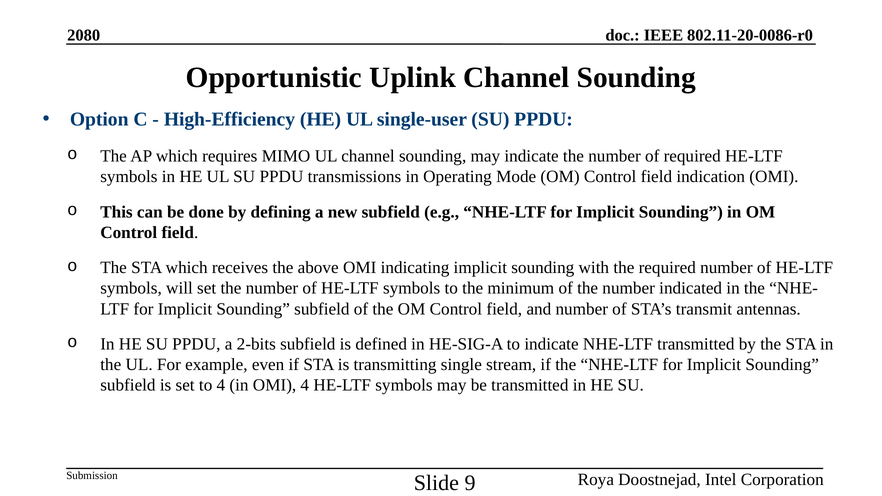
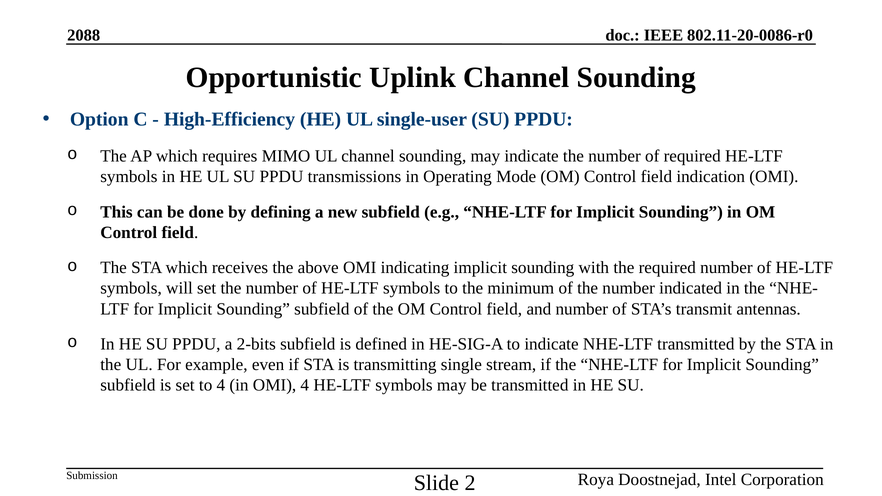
2080: 2080 -> 2088 (84, 35)
9: 9 -> 2 (470, 483)
